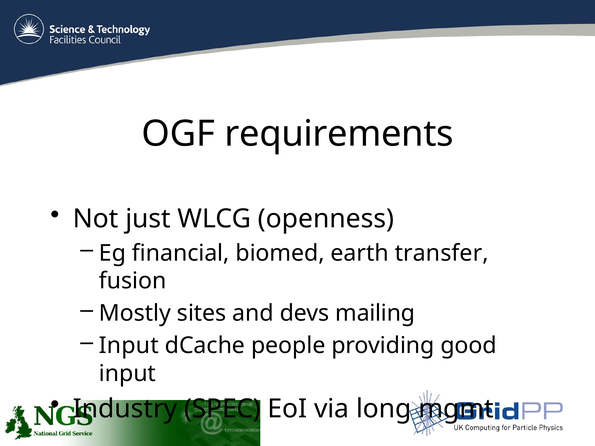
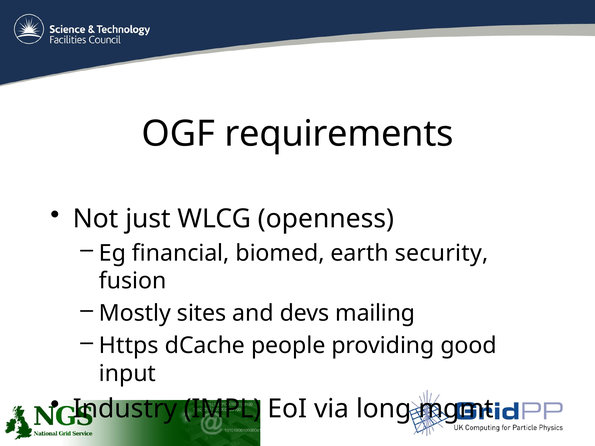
transfer: transfer -> security (442, 253)
Input: Input -> Https (129, 346)
SPEC: SPEC -> IMPL (223, 409)
